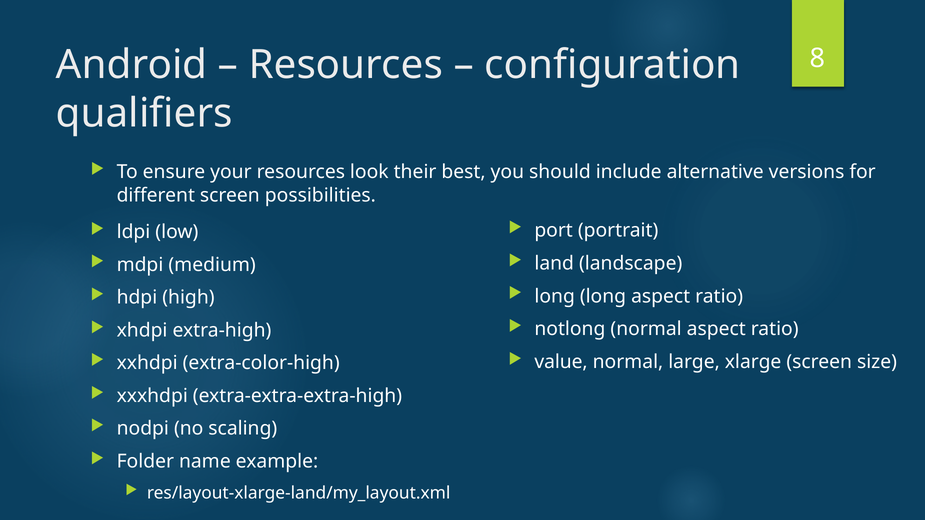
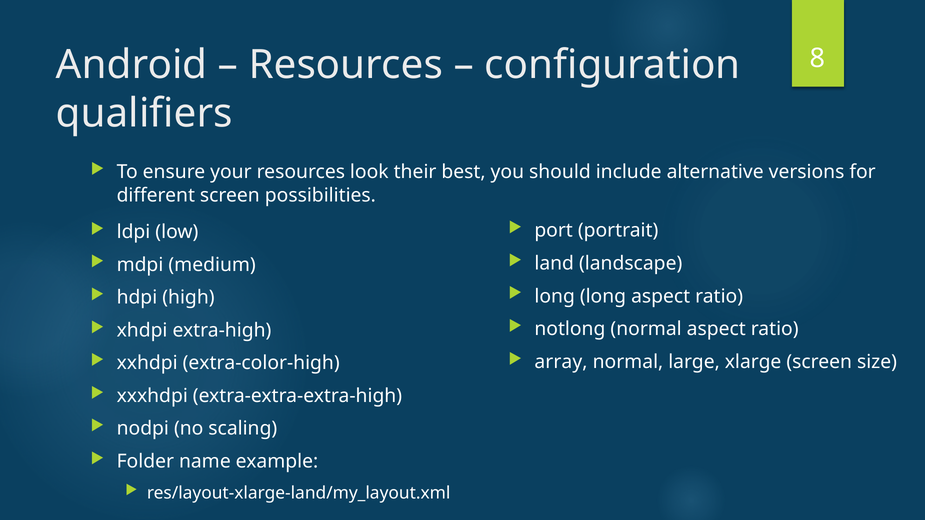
value: value -> array (561, 362)
